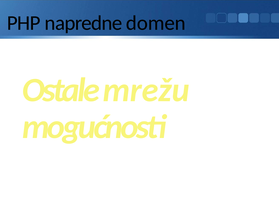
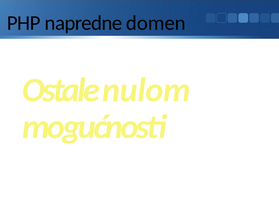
mrežu: mrežu -> nulom (146, 90)
